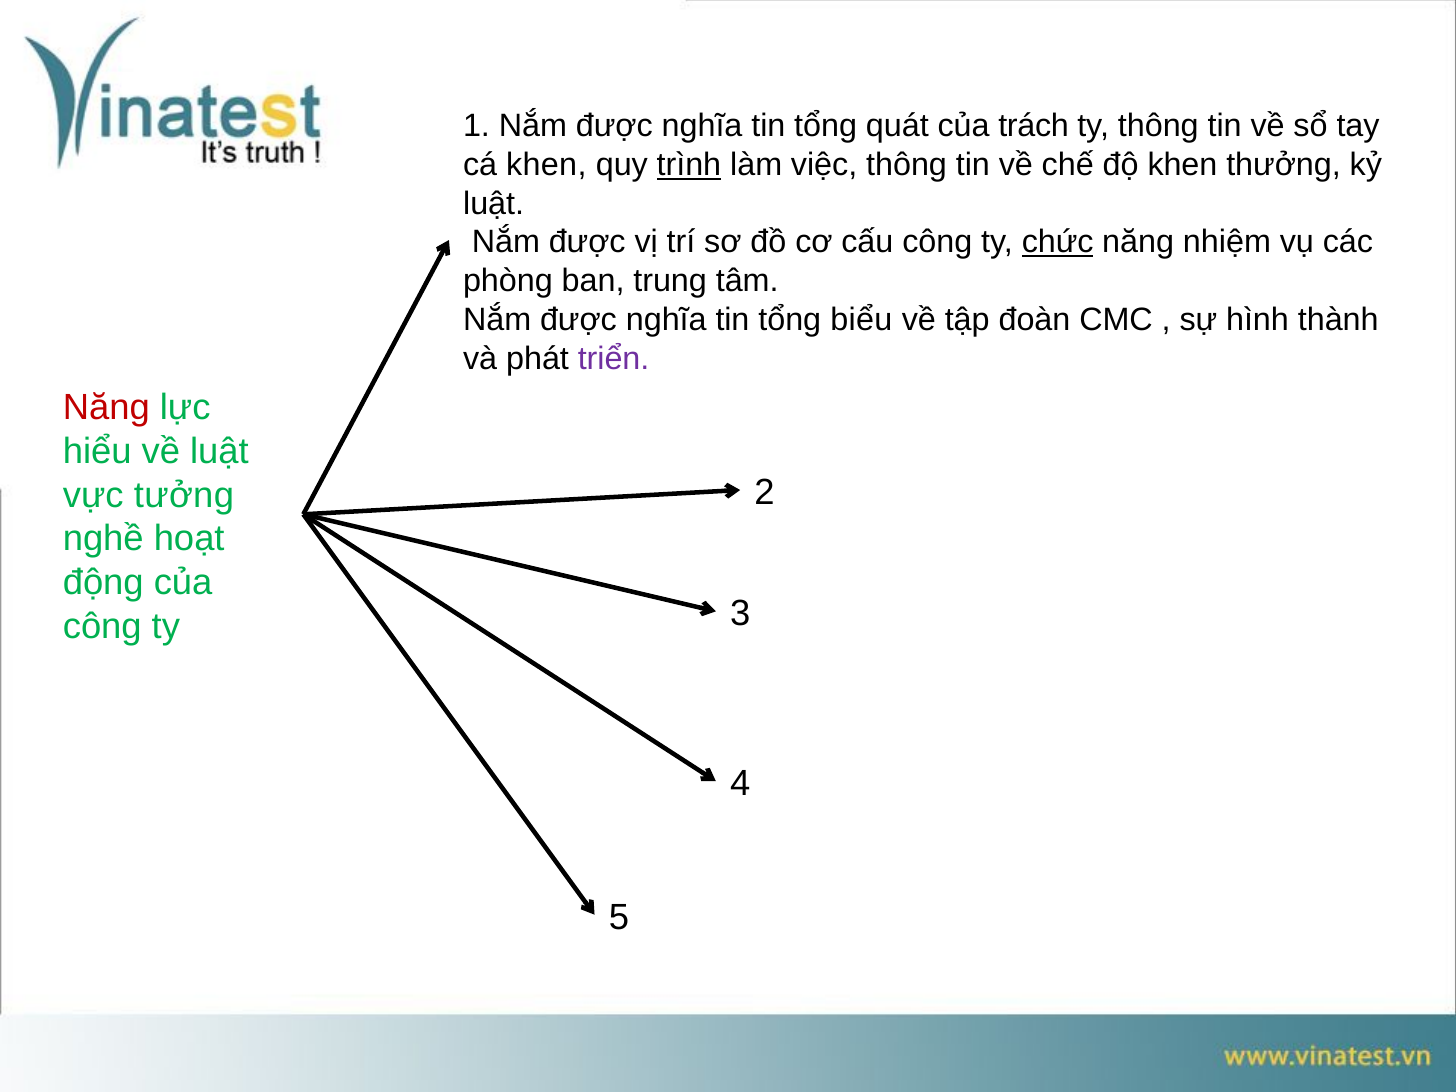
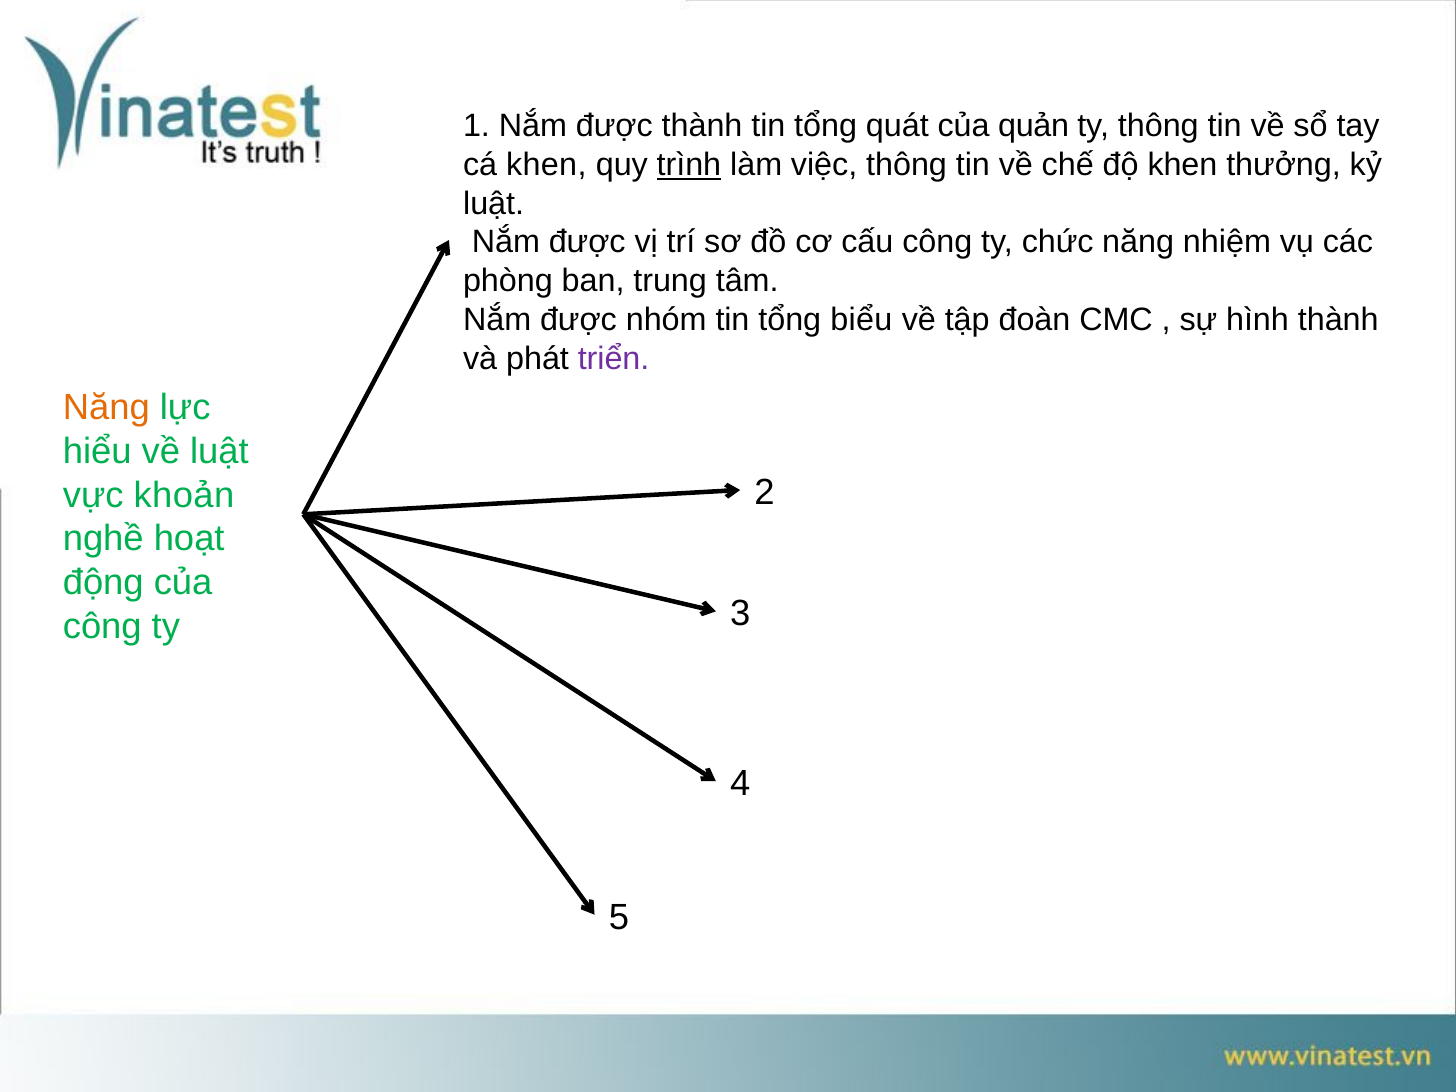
1 Nắm được nghĩa: nghĩa -> thành (702, 126)
trách: trách -> quản (1034, 126)
chức underline: present -> none (1058, 242)
nghĩa: nghĩa -> nhóm (666, 320)
Năng colour: red -> orange (106, 408)
tưởng: tưởng -> khoản (184, 495)
